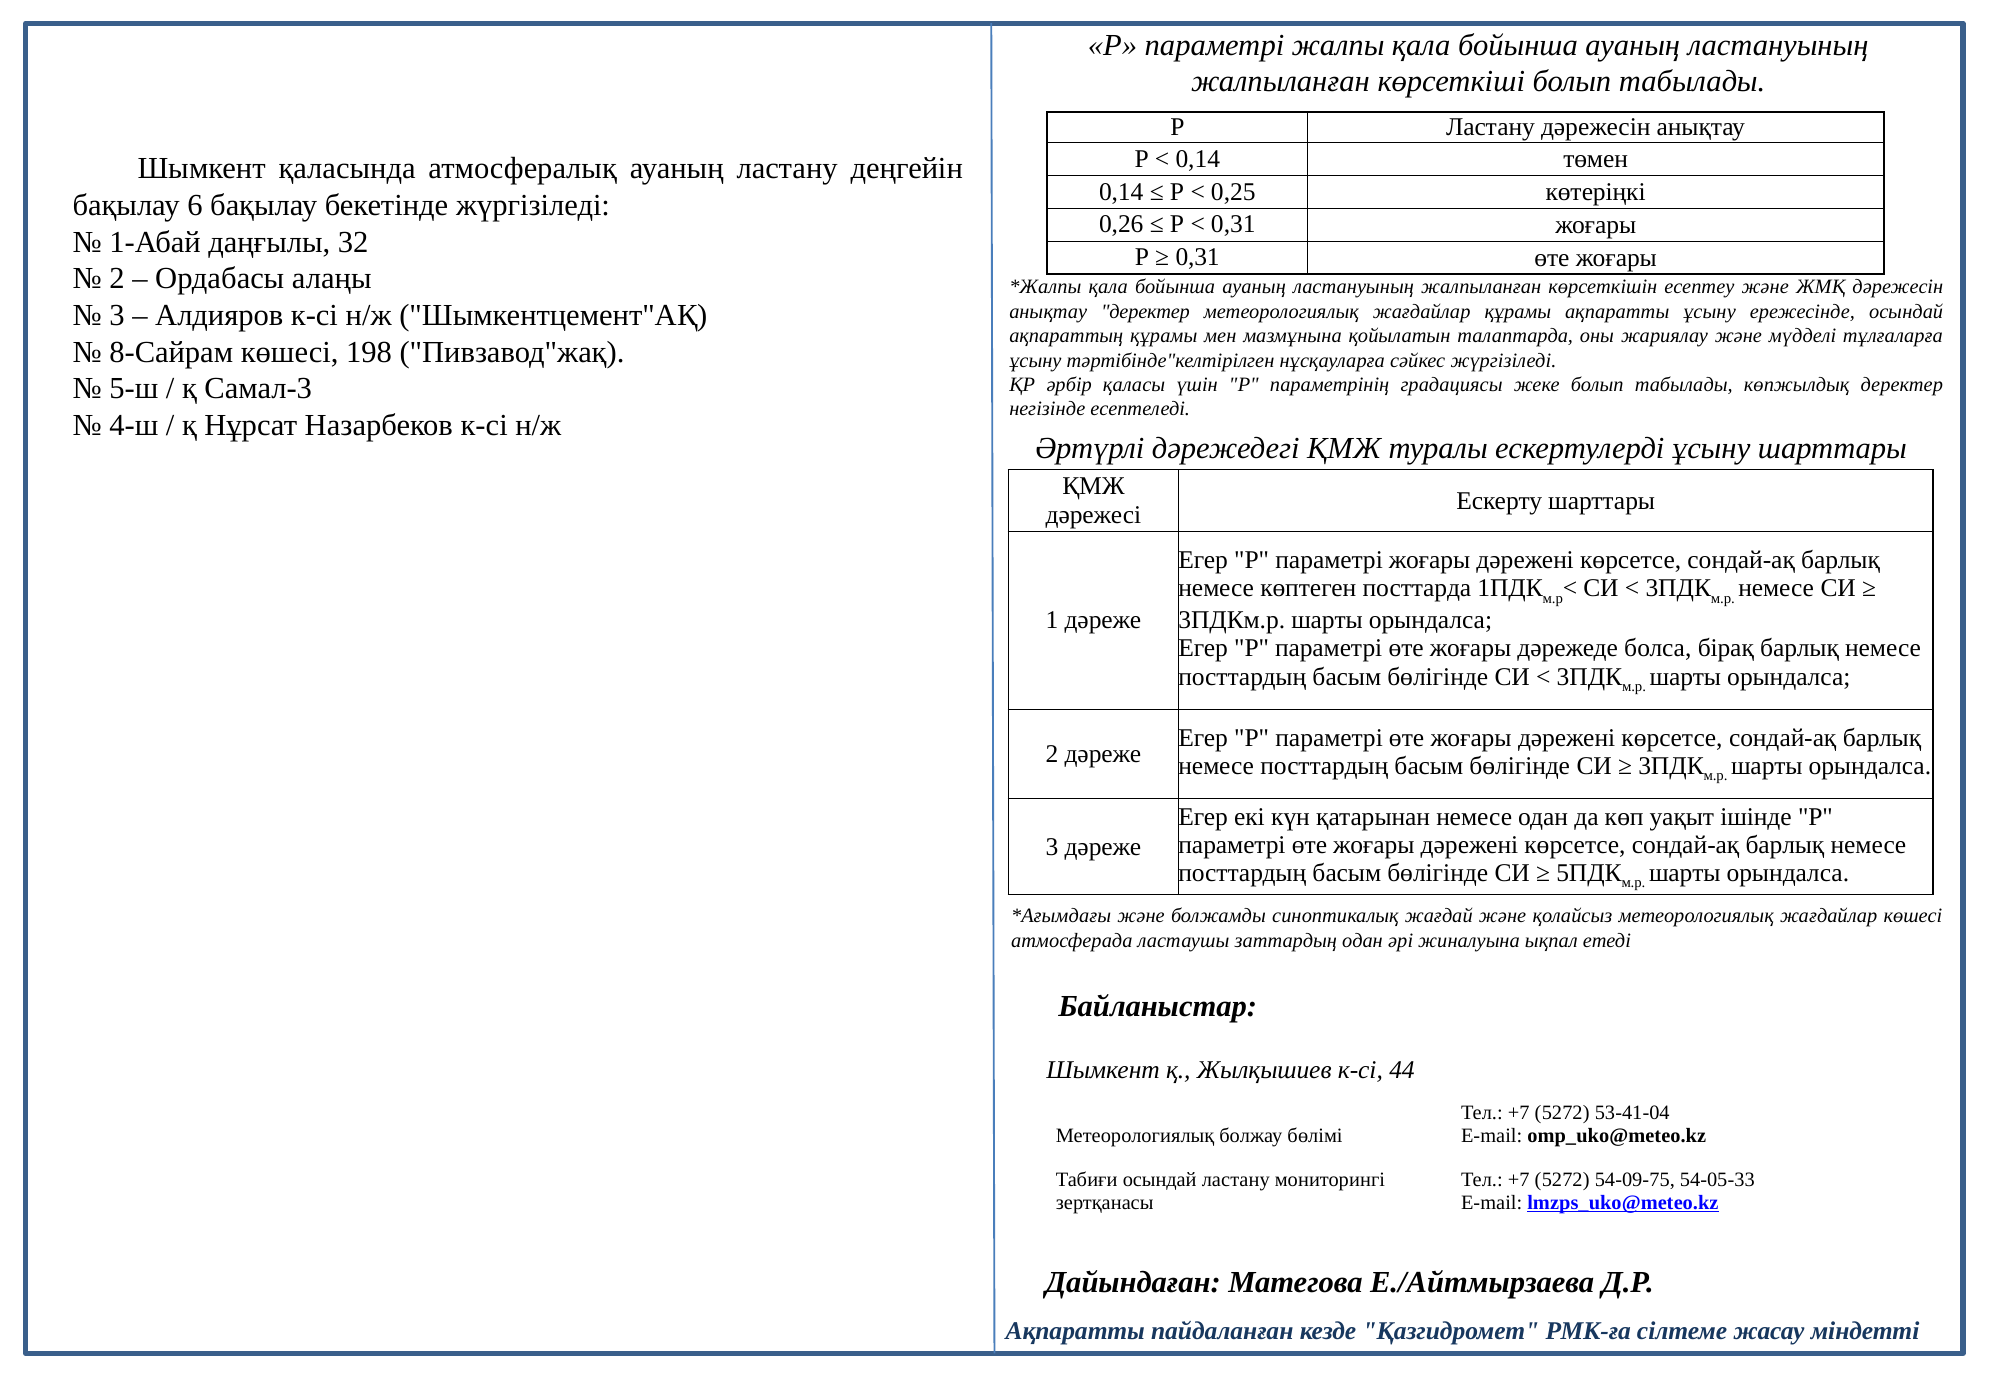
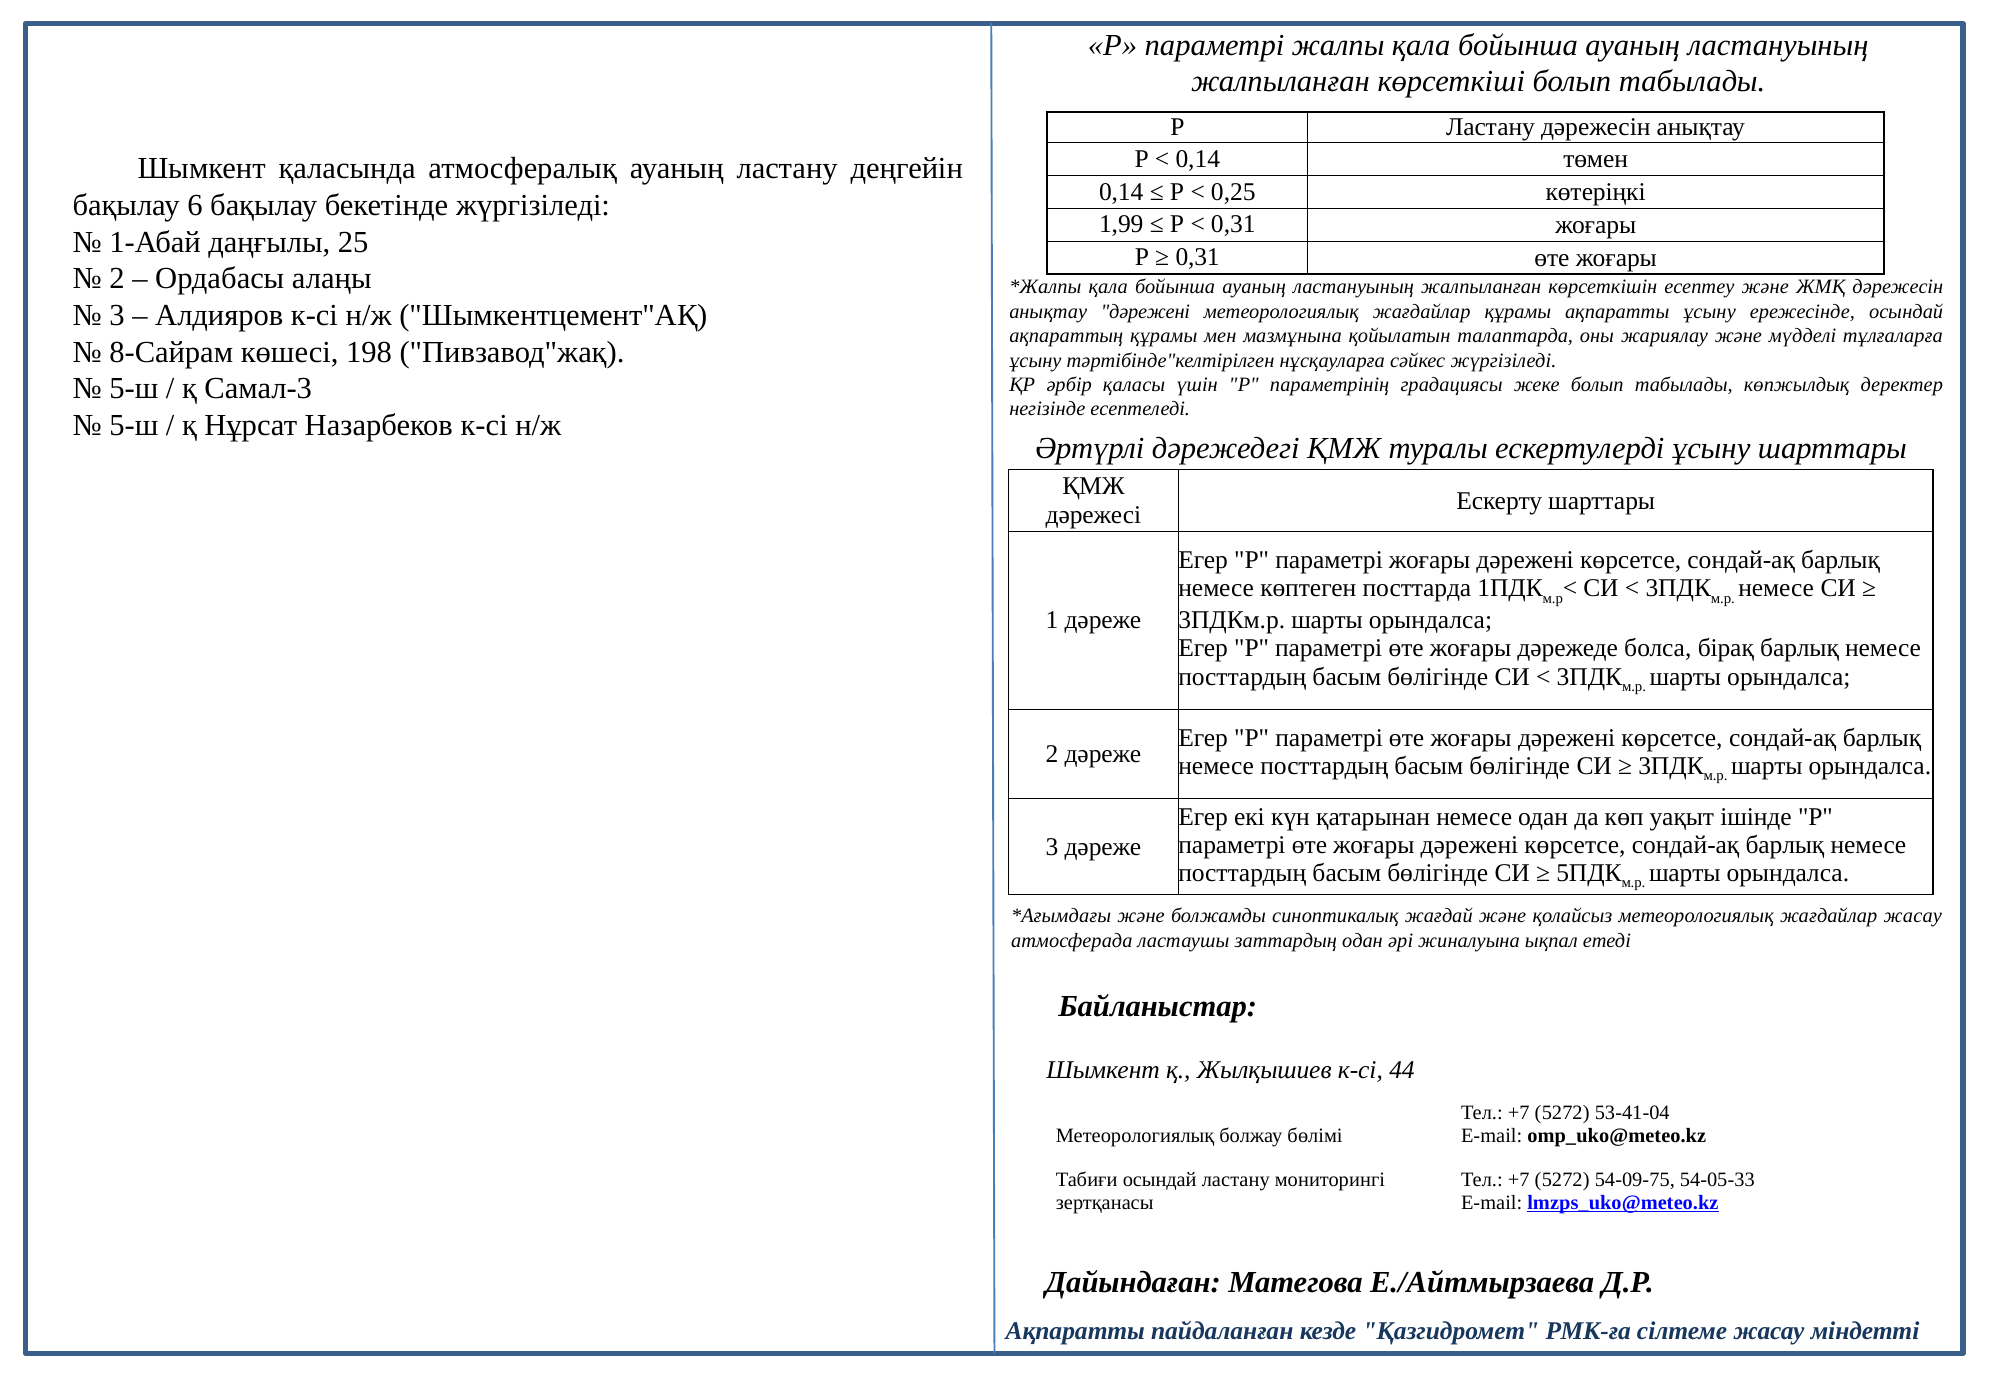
0,26: 0,26 -> 1,99 (1121, 224)
32: 32 -> 25 (353, 242)
анықтау деректер: деректер -> дәрежені (1145, 312)
4-ш: 4-ш -> 5-ш (134, 426)
жағдайлар көшесі: көшесі -> жасау (1913, 916)
